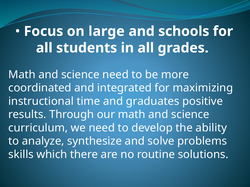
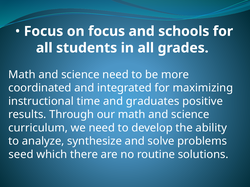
on large: large -> focus (107, 31)
skills: skills -> seed (21, 155)
